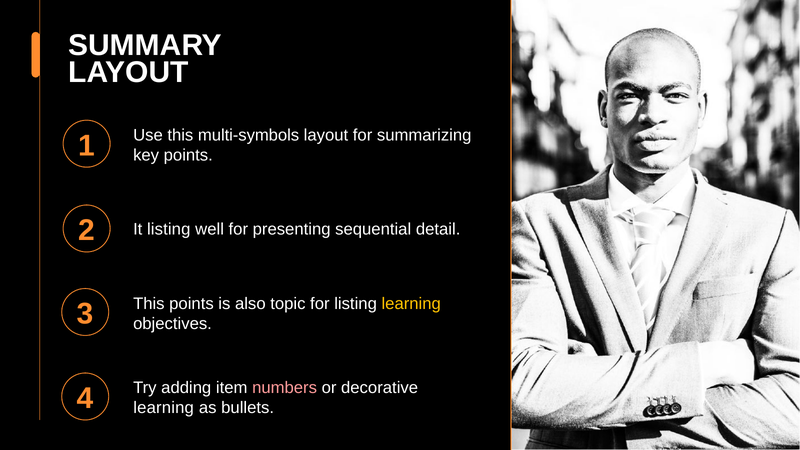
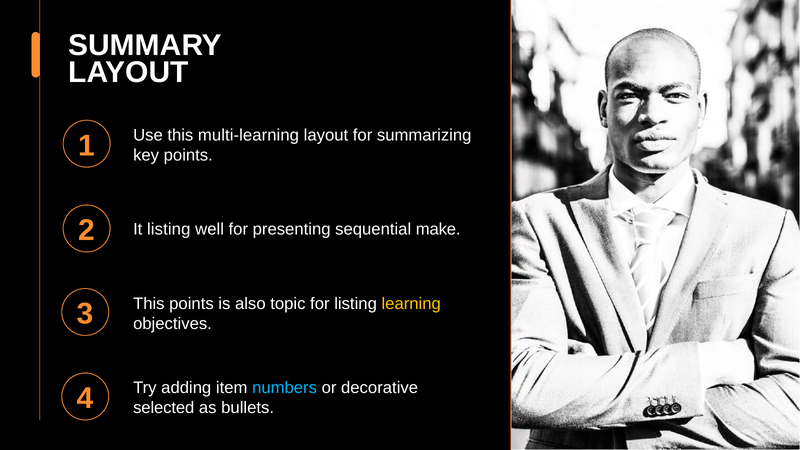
multi-symbols: multi-symbols -> multi-learning (248, 135)
detail: detail -> make (438, 229)
numbers colour: pink -> light blue (285, 388)
learning: learning -> selected (164, 408)
